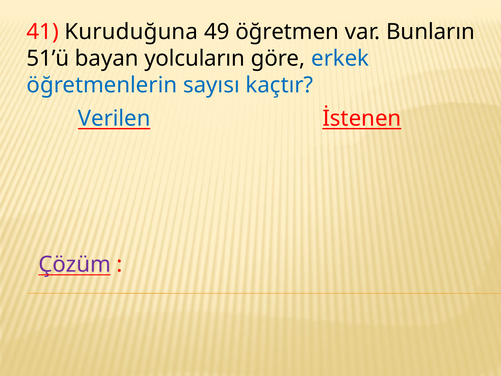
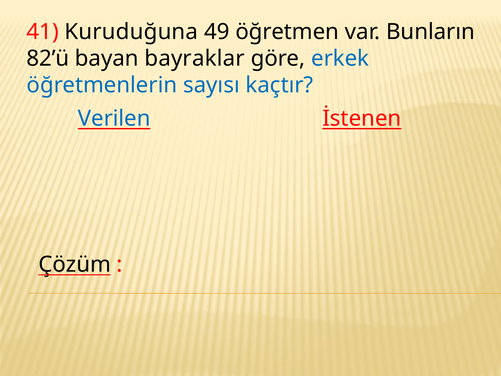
51’ü: 51’ü -> 82’ü (48, 58)
yolcuların: yolcuların -> bayraklar (195, 58)
Çözüm colour: purple -> black (75, 264)
